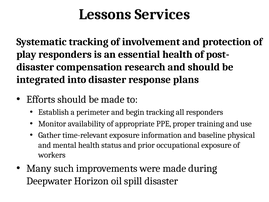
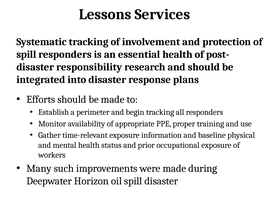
play: play -> spill (26, 54)
compensation: compensation -> responsibility (89, 67)
